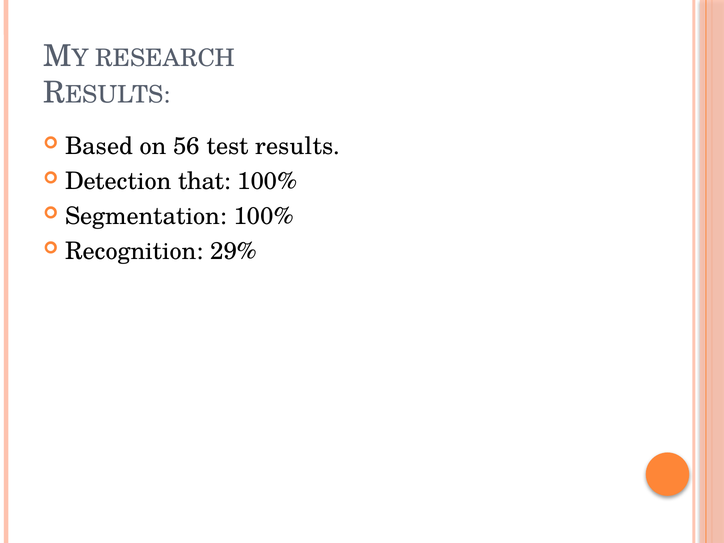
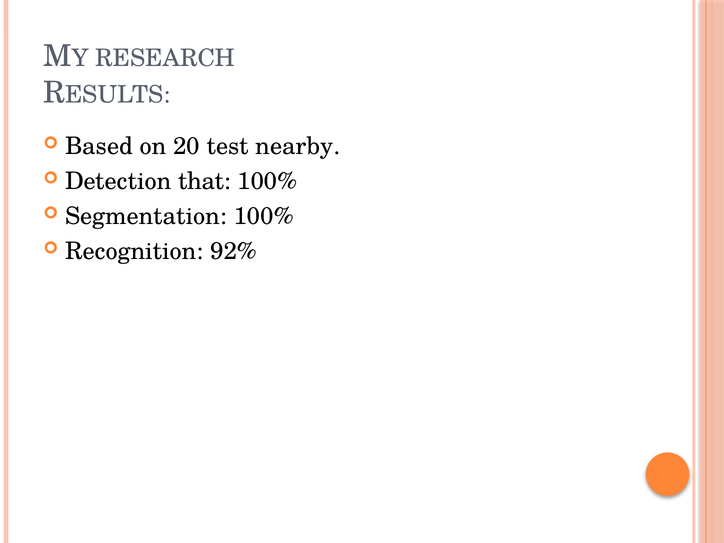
56: 56 -> 20 (187, 146)
results: results -> nearby (298, 146)
29%: 29% -> 92% (234, 251)
